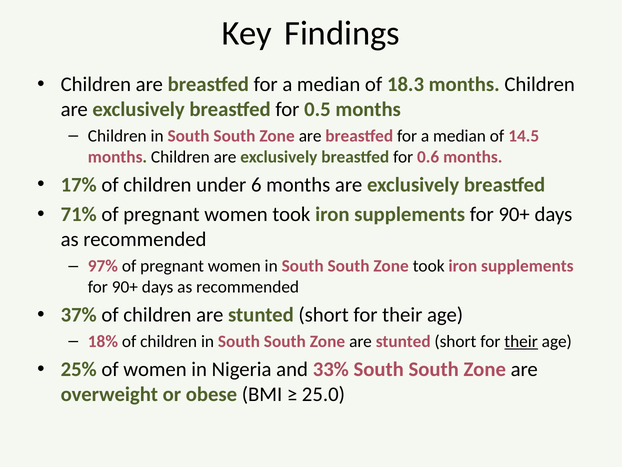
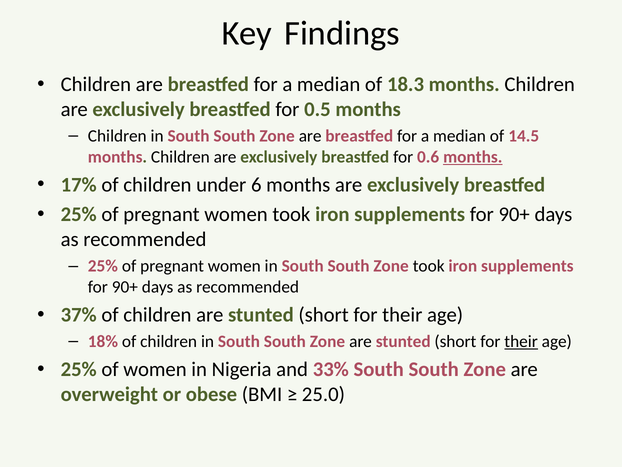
months underline: none -> present (473, 157)
71%: 71% -> 25% (79, 214)
97%: 97% -> 25% (103, 266)
